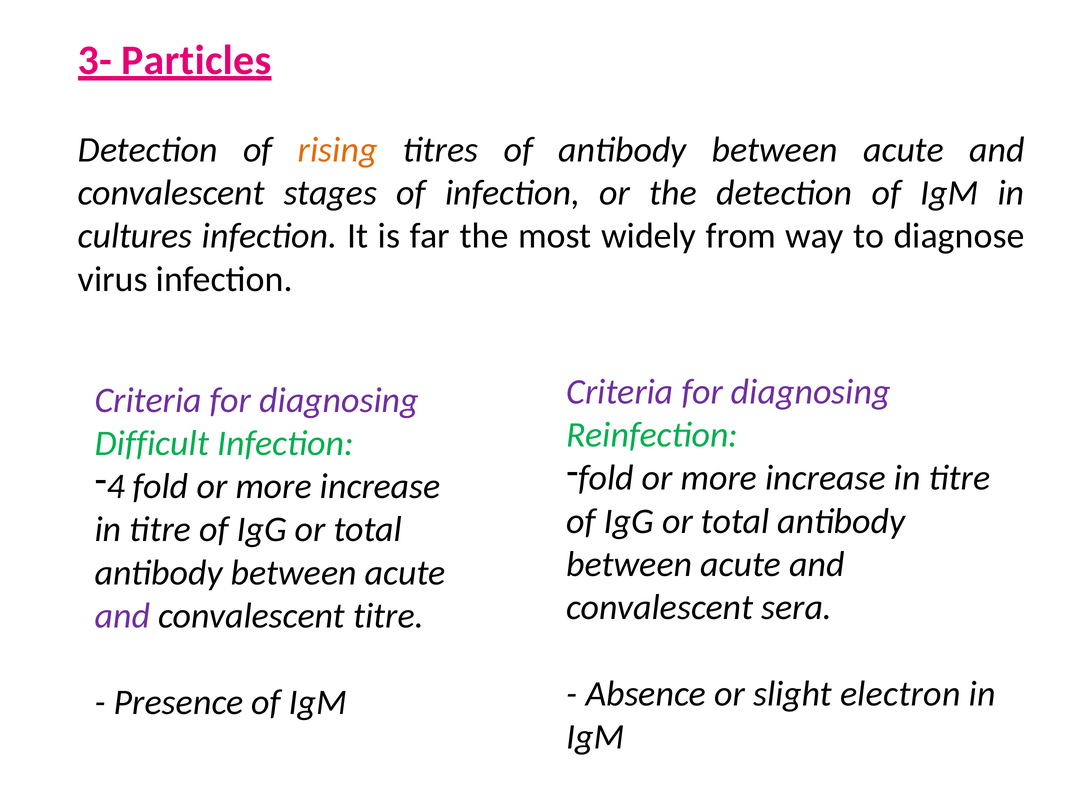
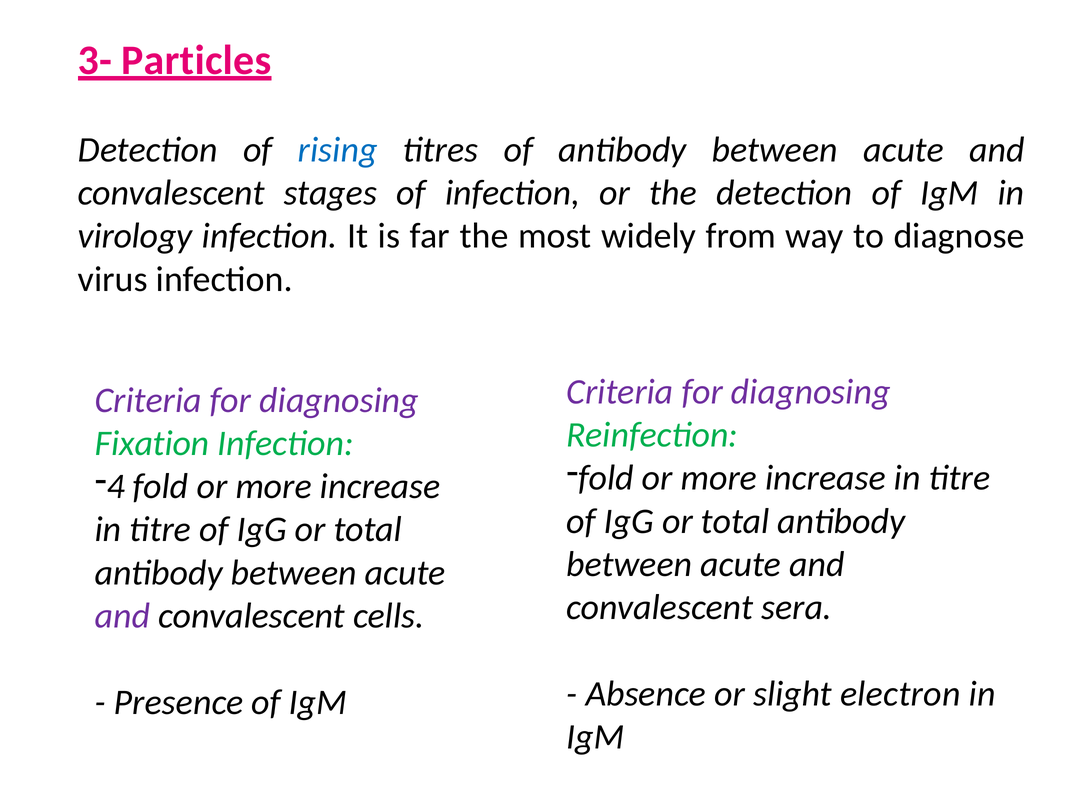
rising colour: orange -> blue (338, 150)
cultures: cultures -> virology (135, 236)
Difficult: Difficult -> Fixation (152, 443)
convalescent titre: titre -> cells (389, 615)
